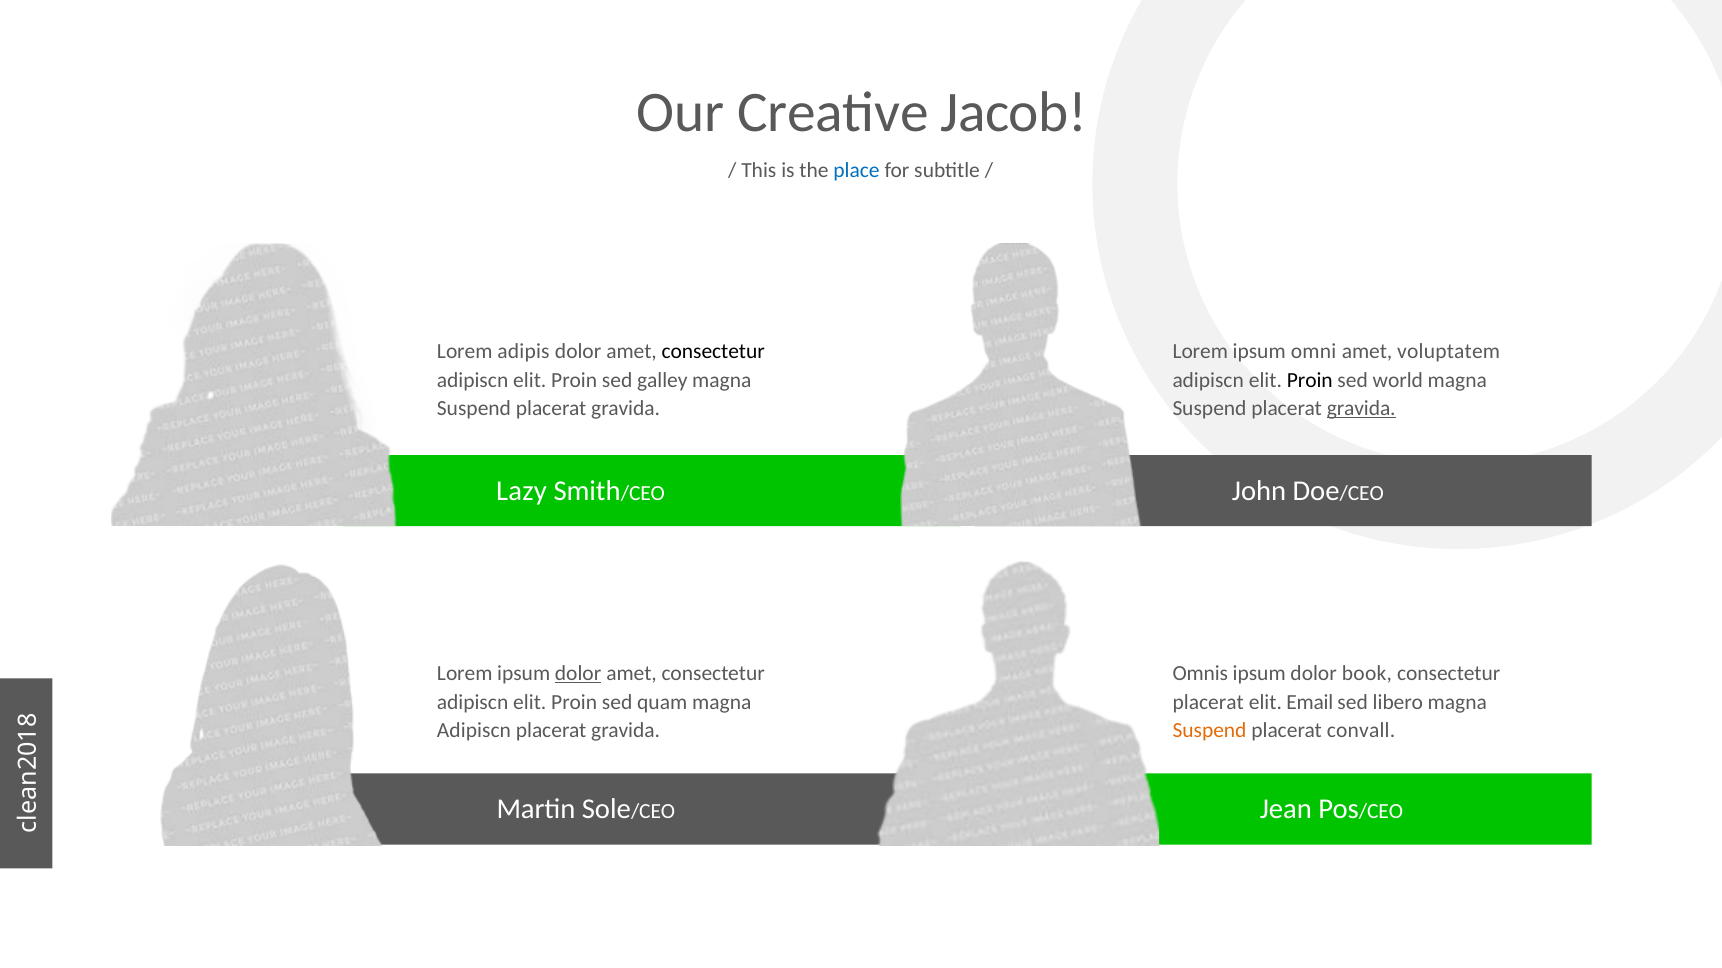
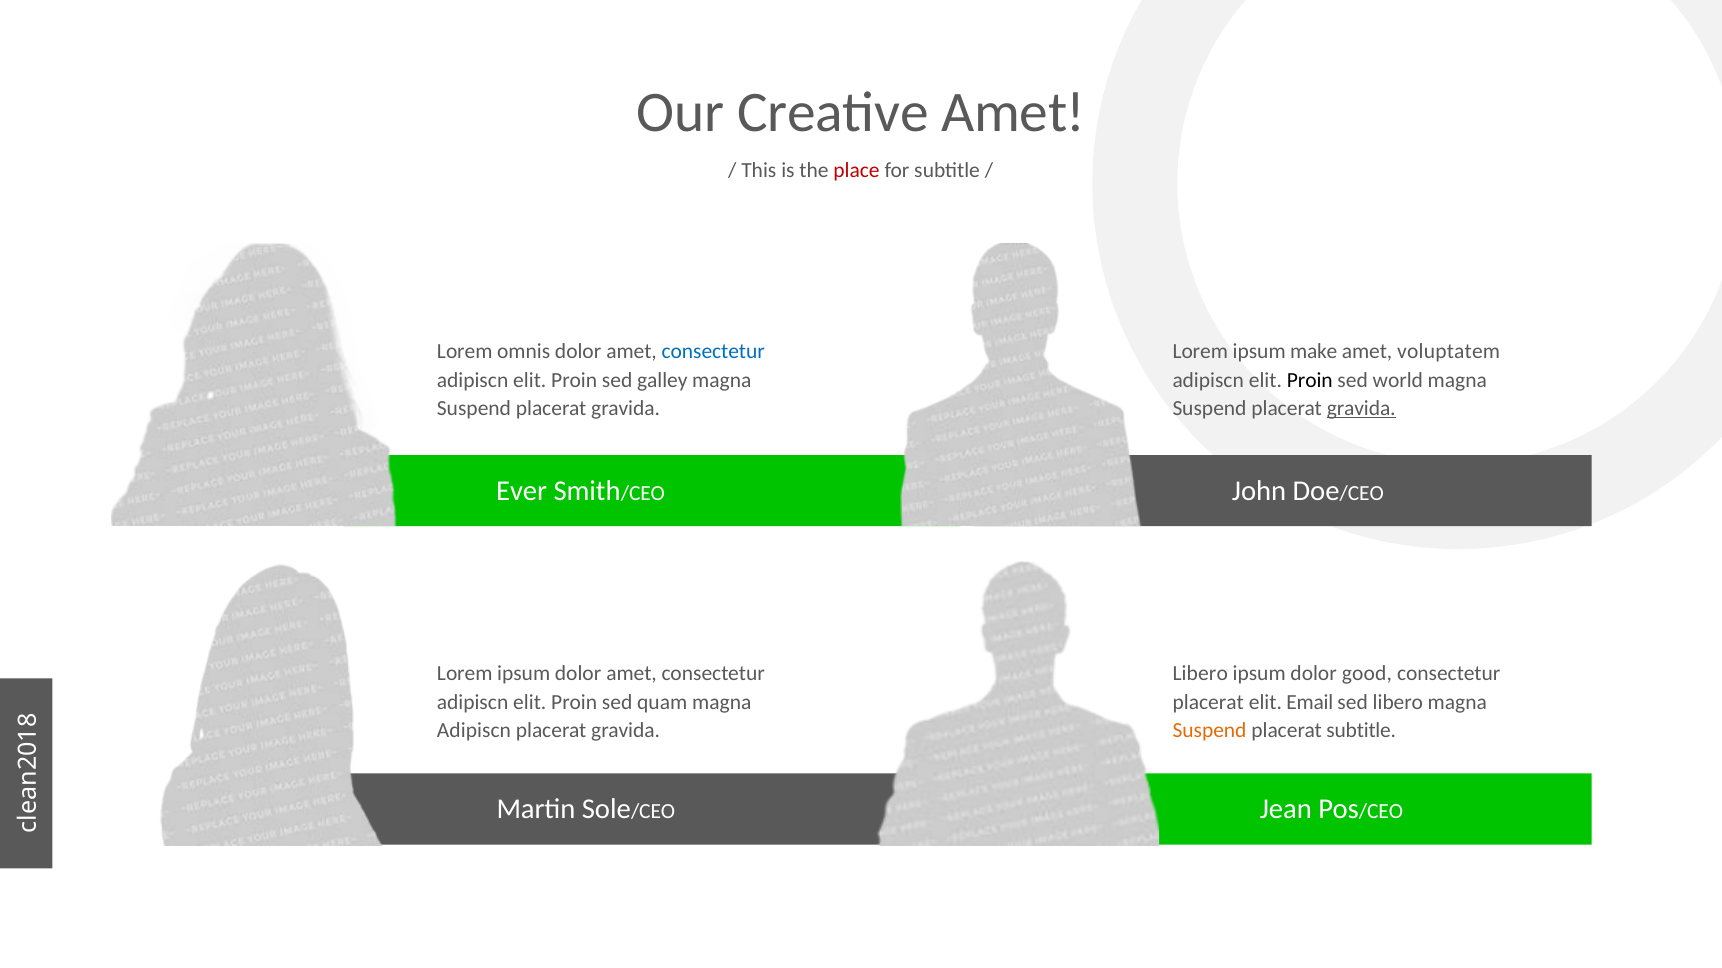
Creative Jacob: Jacob -> Amet (1014, 113)
place colour: blue -> red (857, 170)
adipis: adipis -> omnis (524, 352)
consectetur colour: black -> blue (713, 352)
omni: omni -> make (1314, 352)
Lazy: Lazy -> Ever (522, 491)
dolor underline: present -> none (578, 674)
Omnis: Omnis -> Libero (1200, 674)
book: book -> good (1367, 674)
placerat convall: convall -> subtitle (1361, 731)
